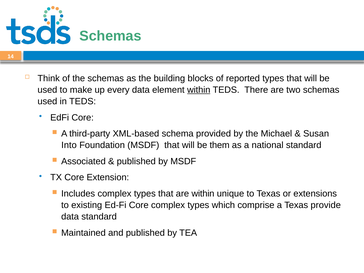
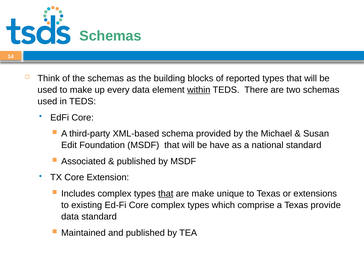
Into: Into -> Edit (69, 145)
them: them -> have (220, 145)
that underline: none -> present (166, 194)
are within: within -> make (203, 194)
